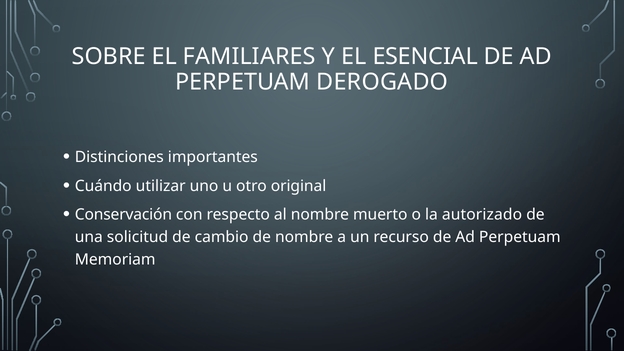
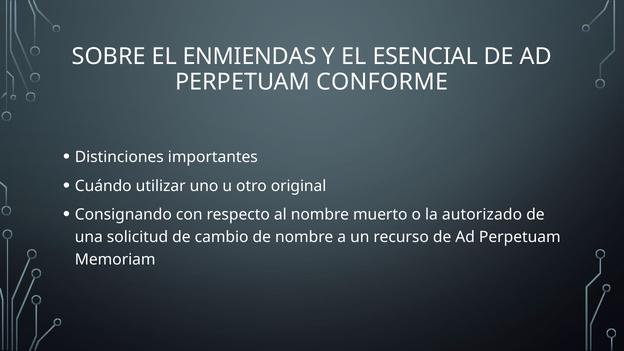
FAMILIARES: FAMILIARES -> ENMIENDAS (249, 57)
DEROGADO: DEROGADO -> CONFORME (382, 82)
Conservación: Conservación -> Consignando (123, 215)
